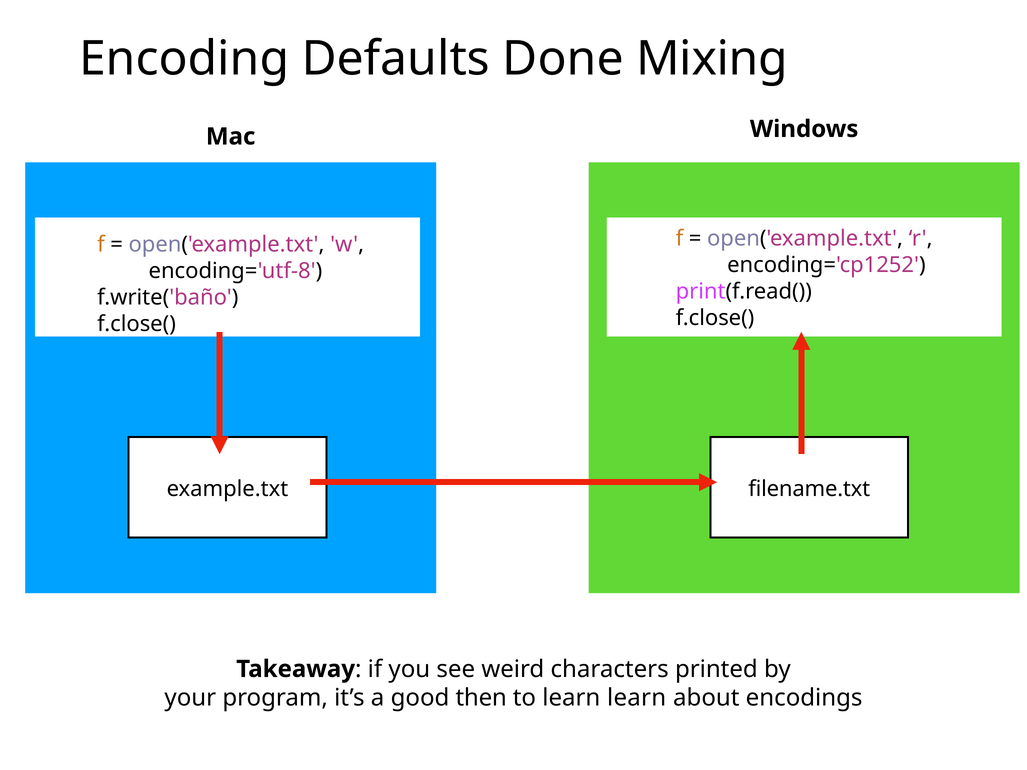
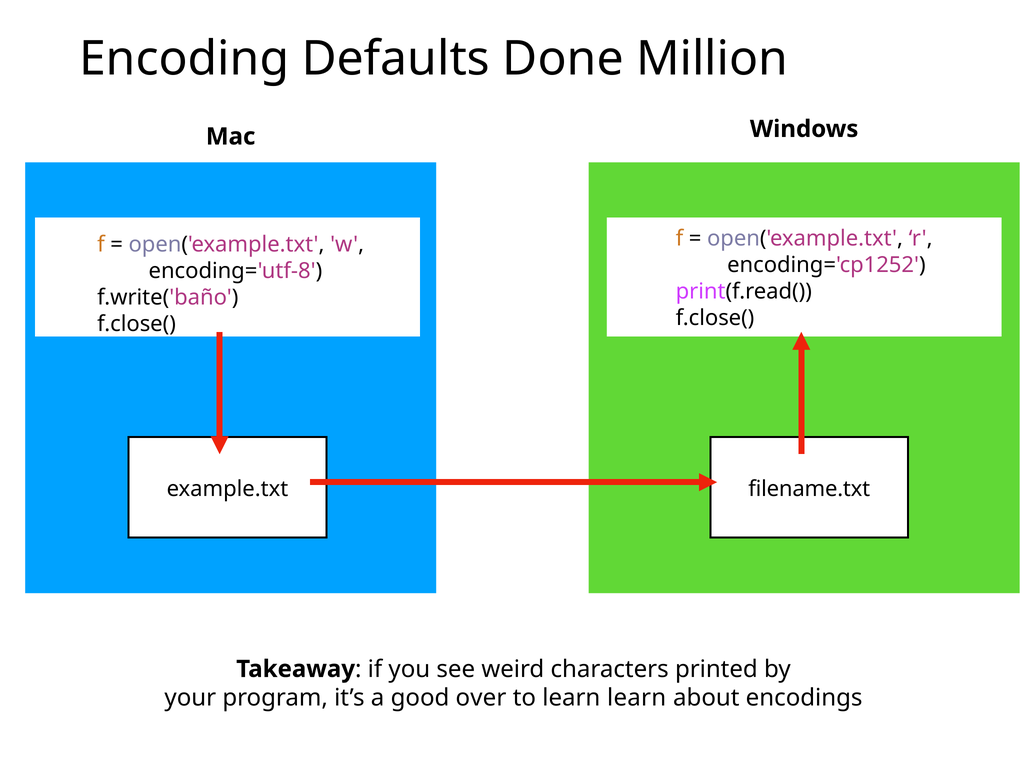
Mixing: Mixing -> Million (712, 59)
then: then -> over (481, 698)
